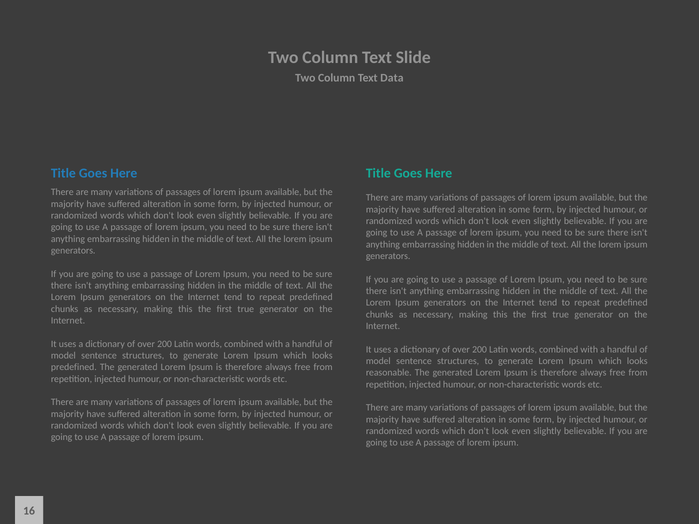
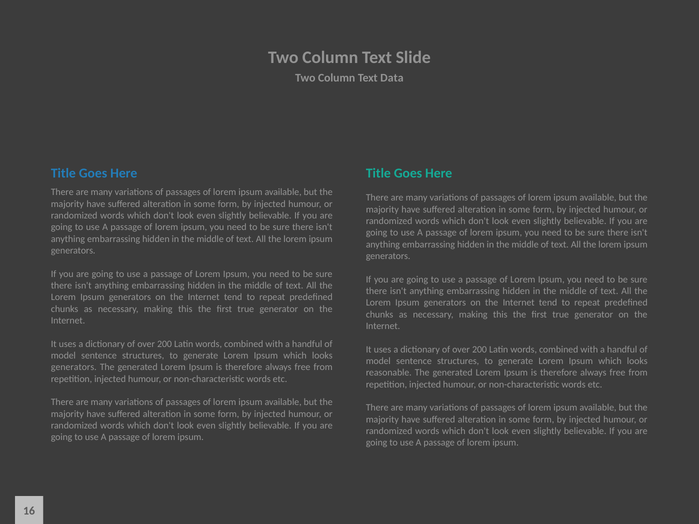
predefined: predefined -> generators (74, 367)
